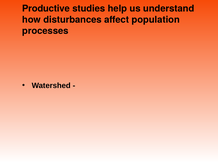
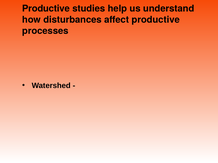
affect population: population -> productive (156, 20)
